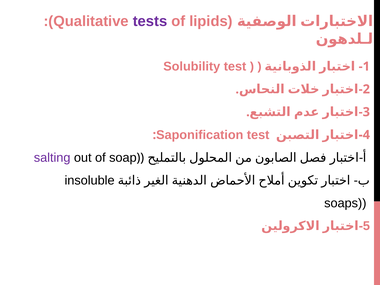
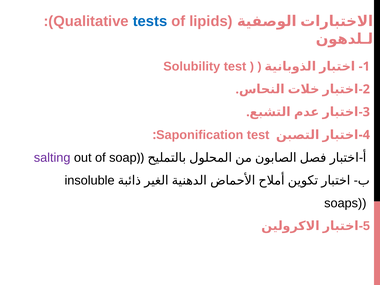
tests colour: purple -> blue (150, 21)
